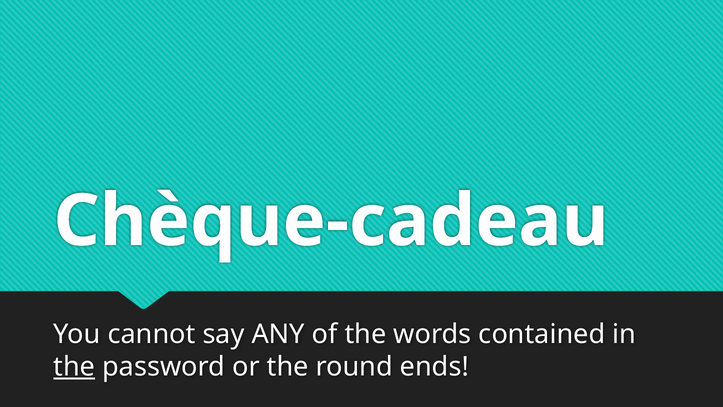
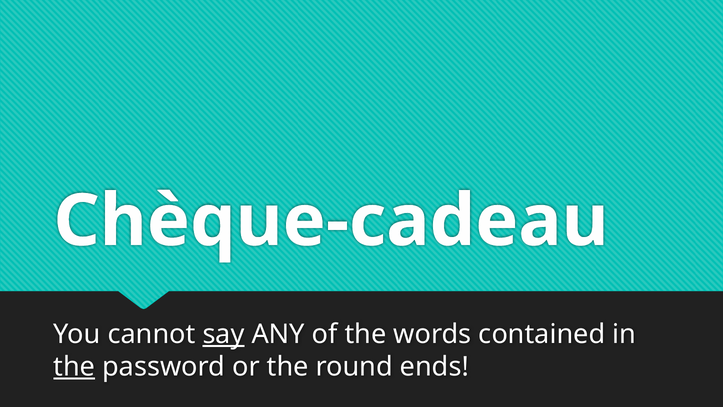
say underline: none -> present (224, 334)
